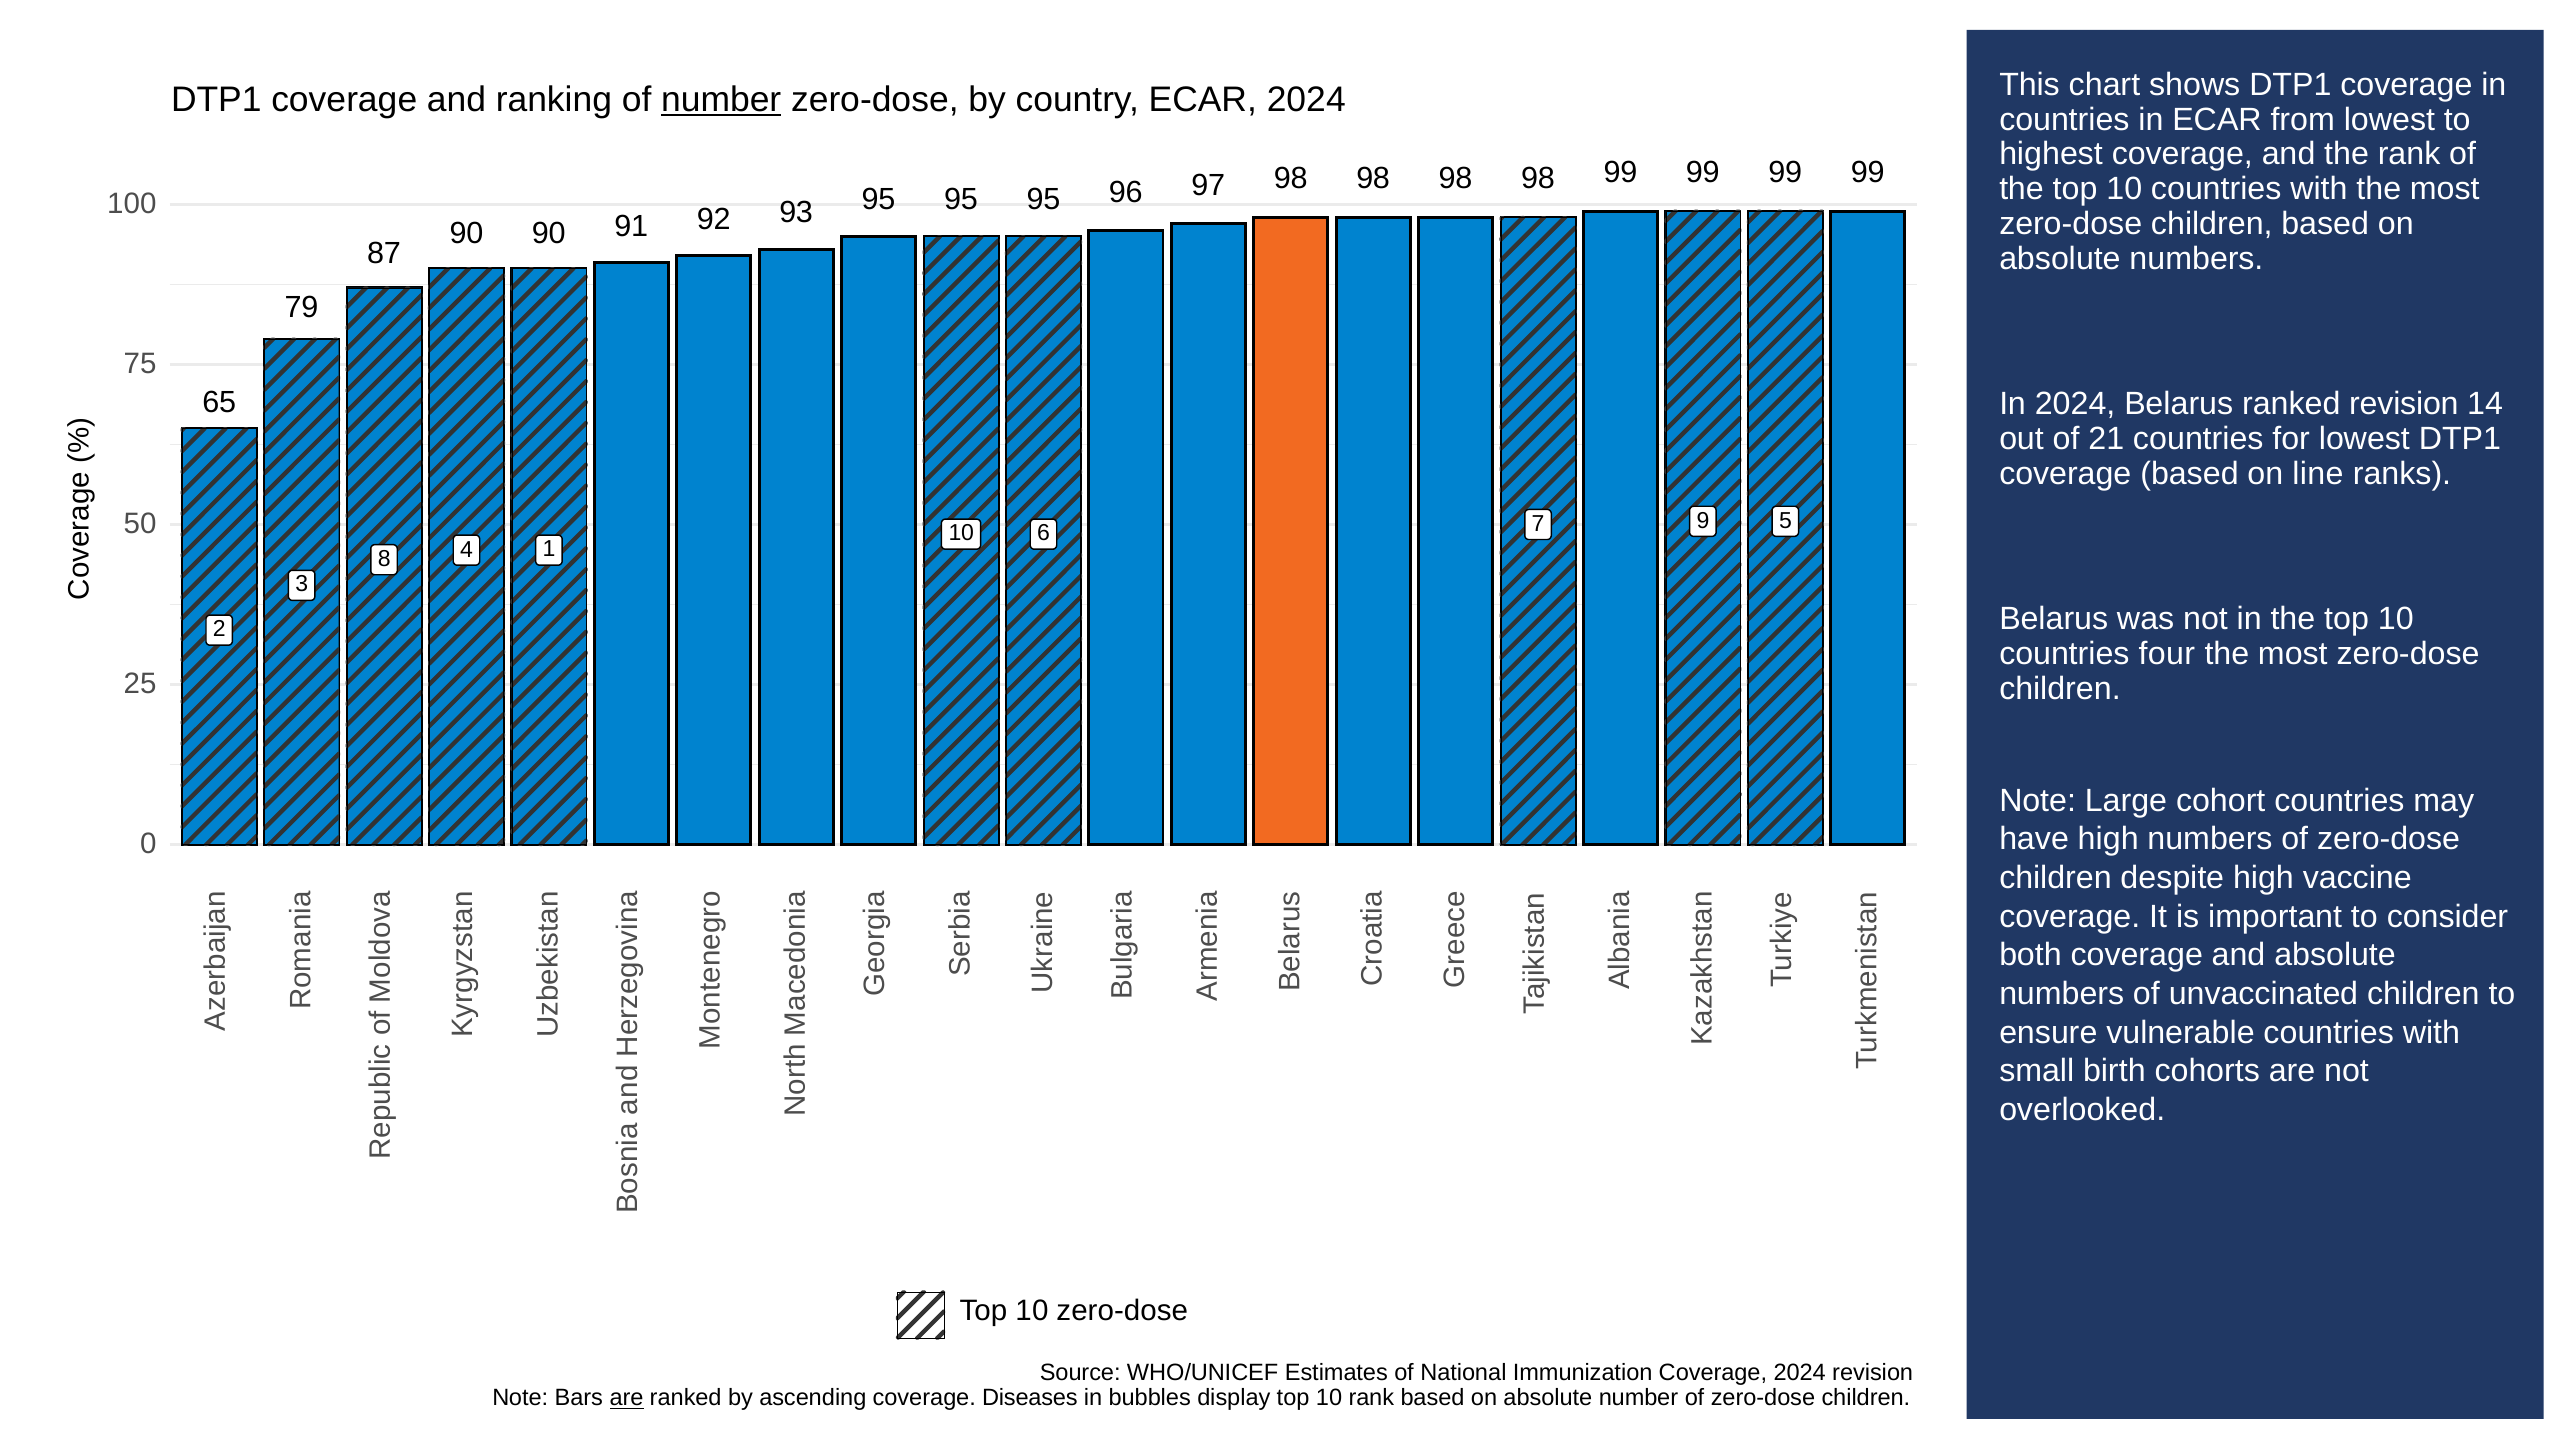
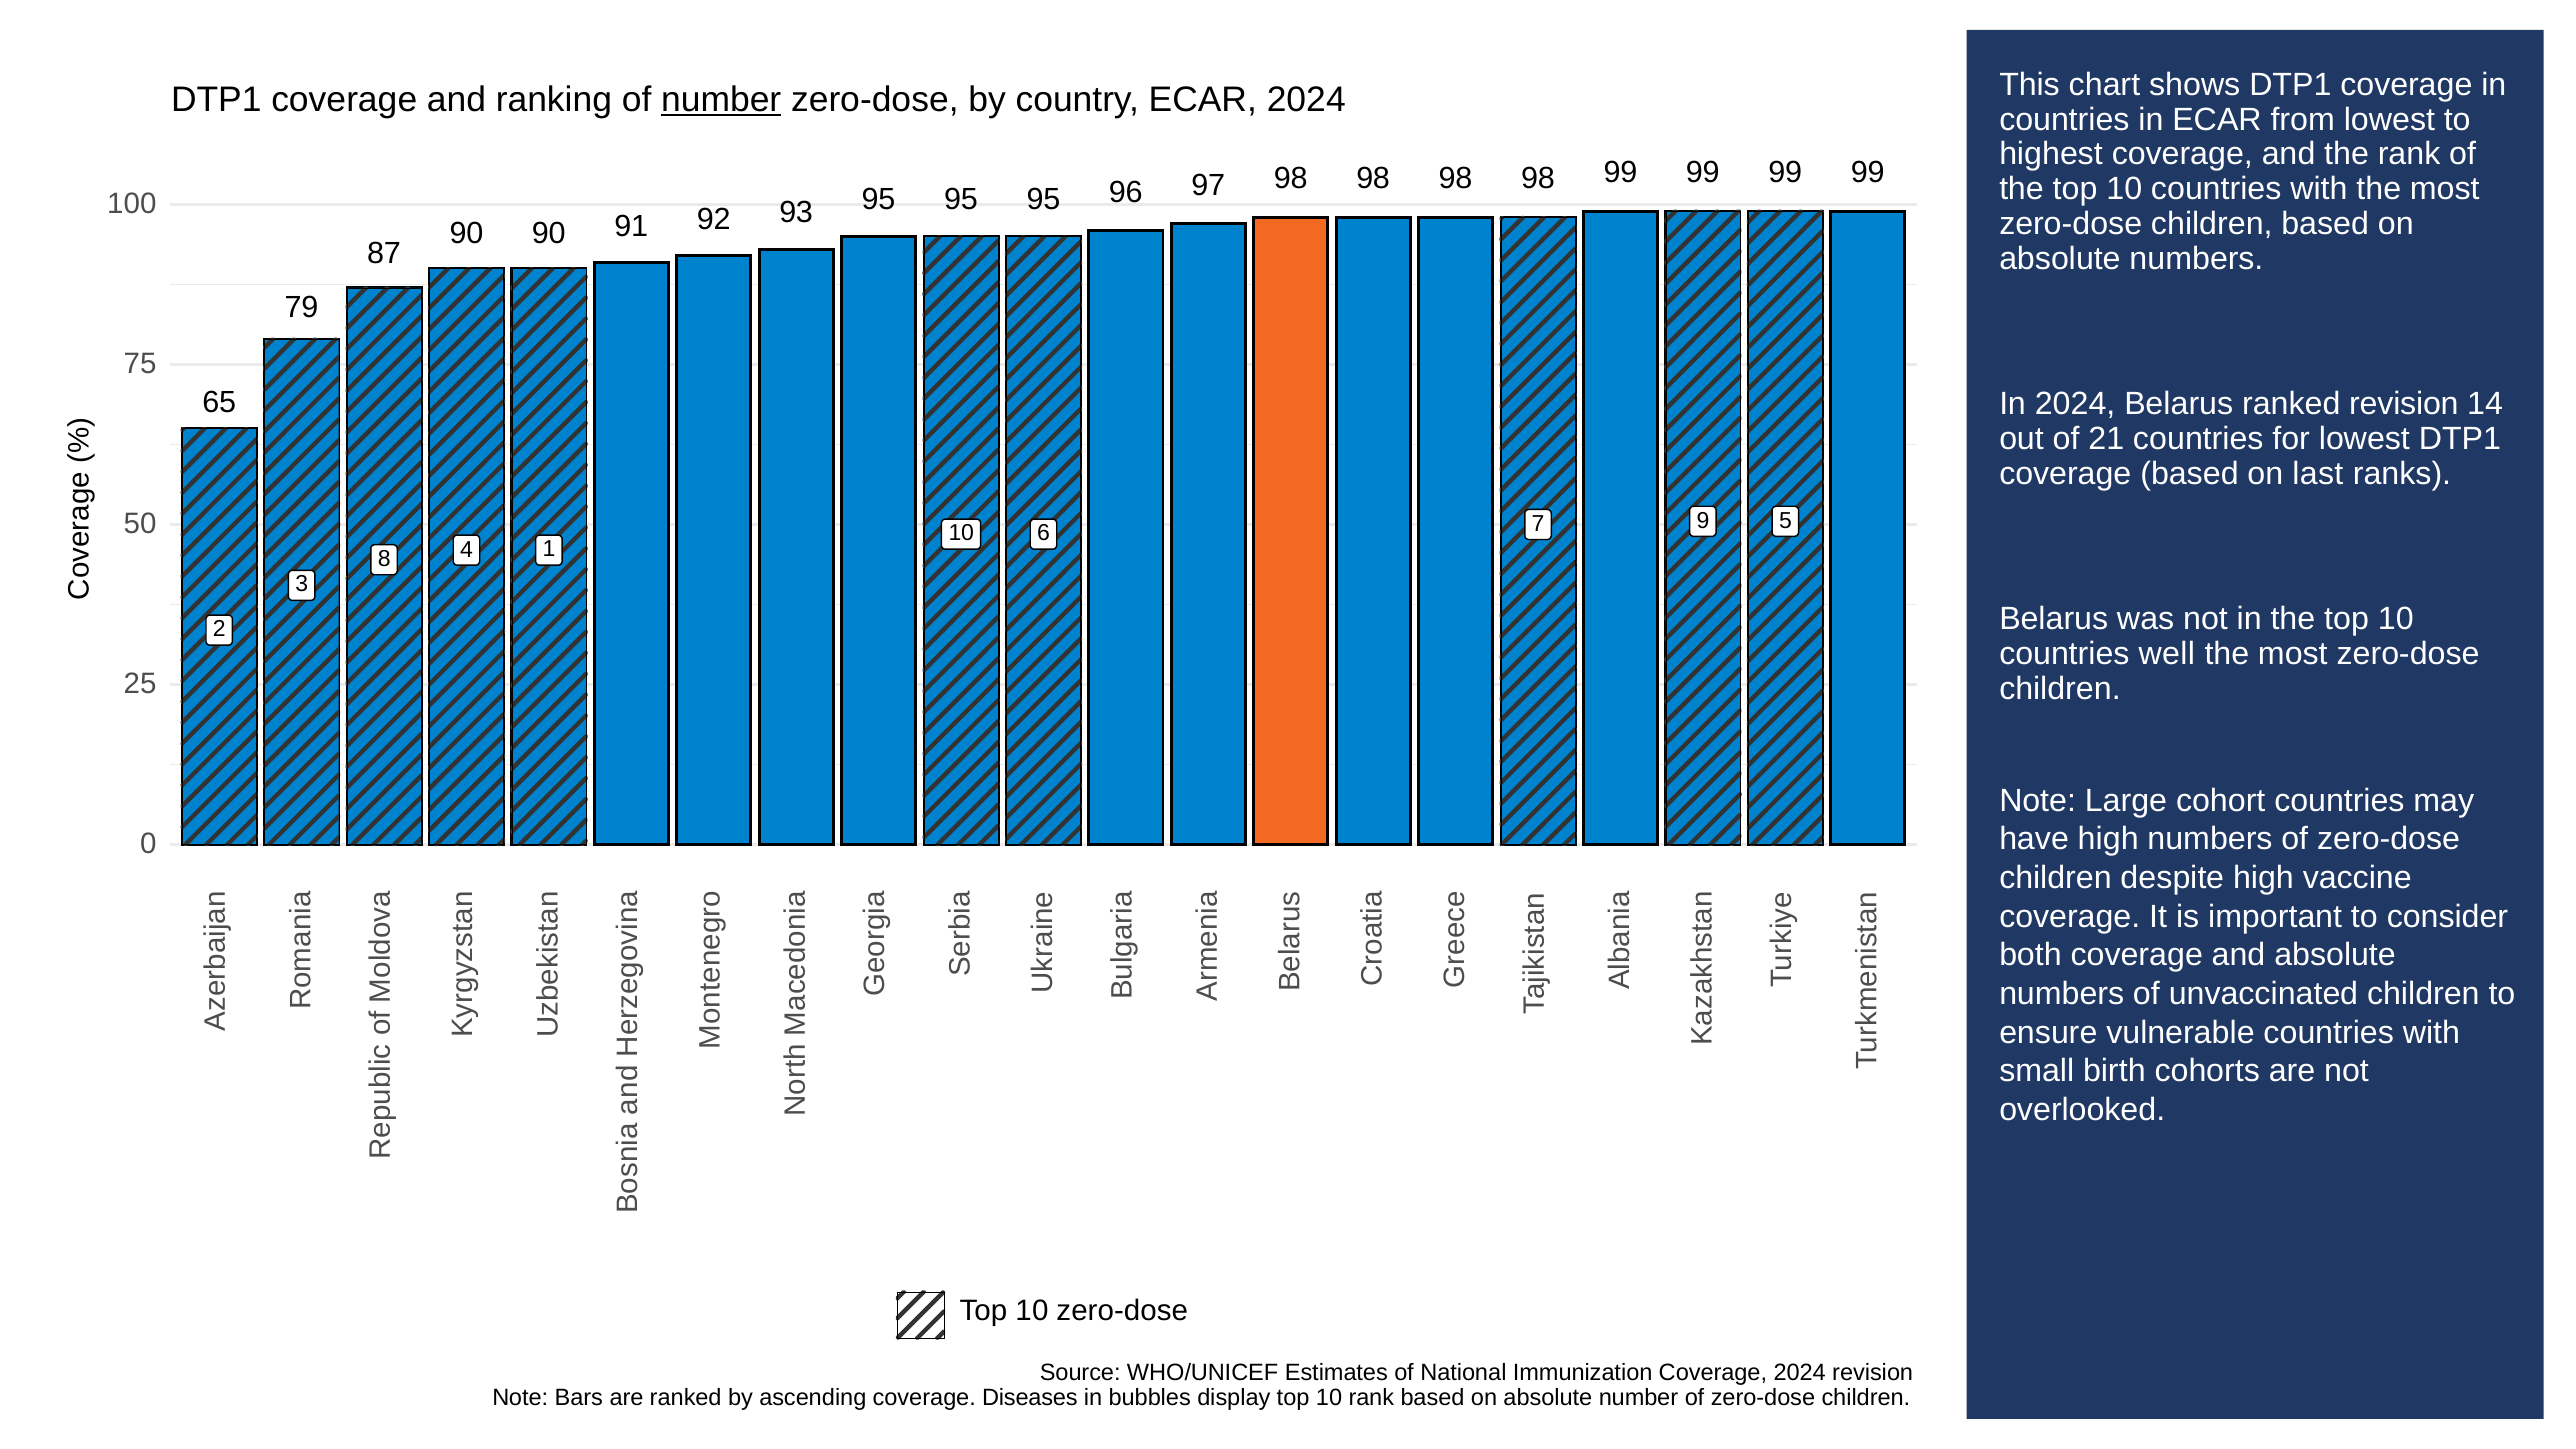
line: line -> last (2318, 474)
four: four -> well (2167, 654)
are underline: present -> none (627, 1398)
